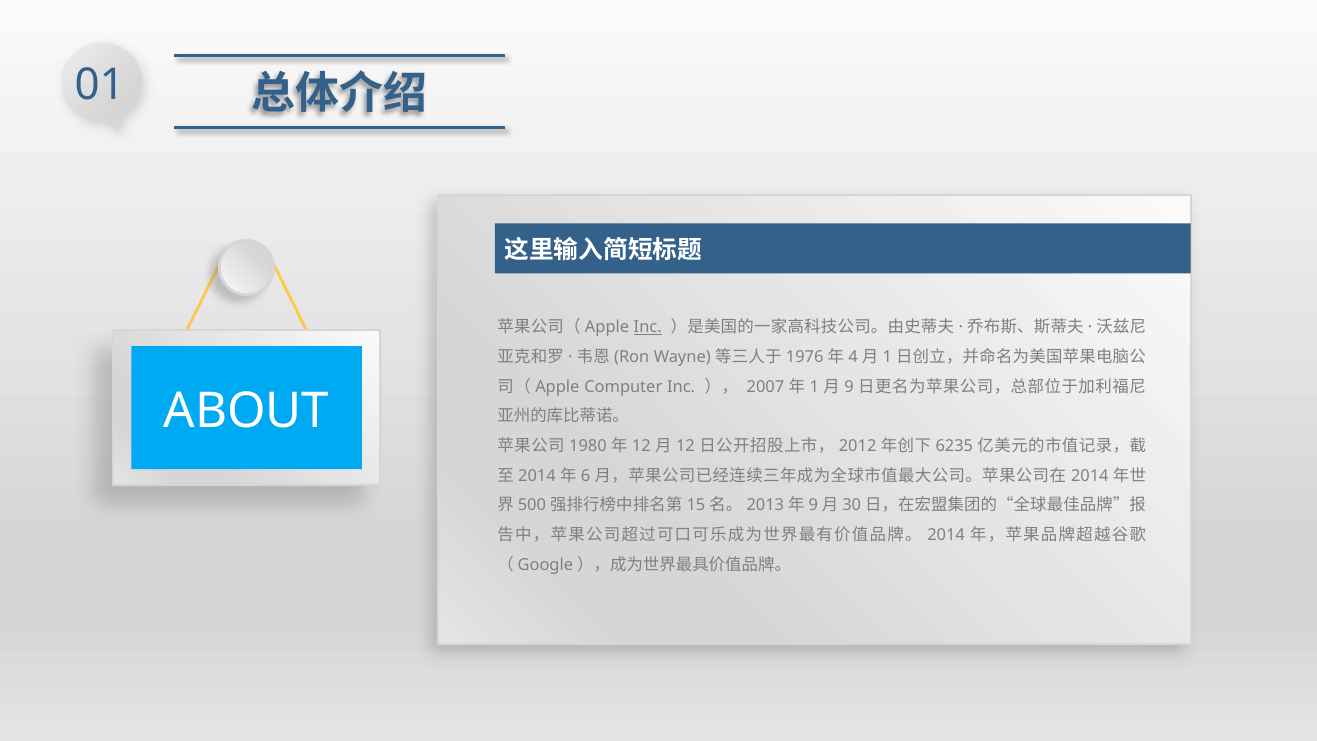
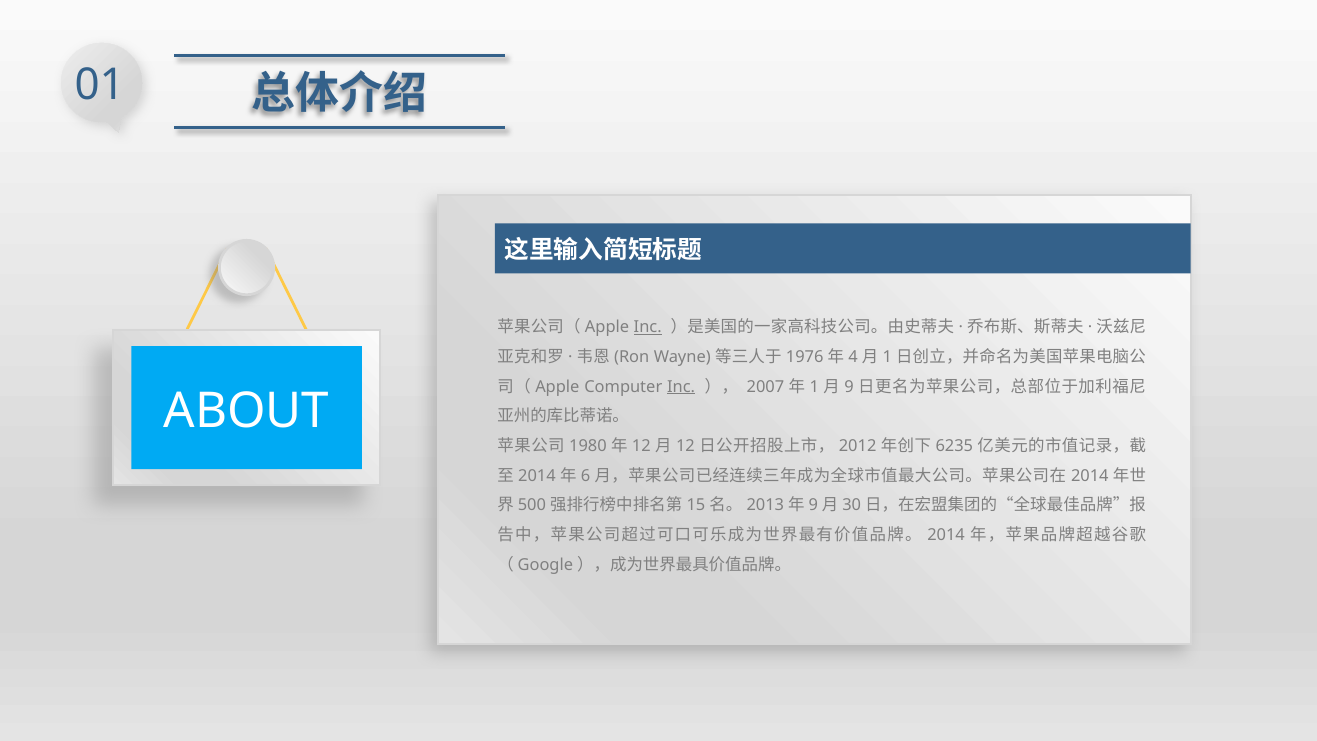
Inc underline: none -> present (681, 387)
